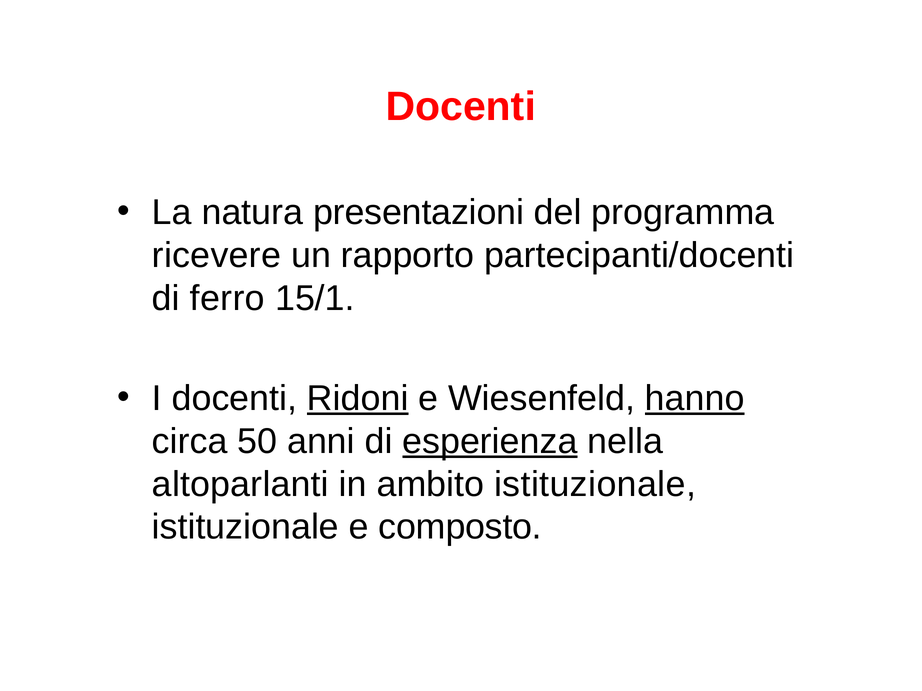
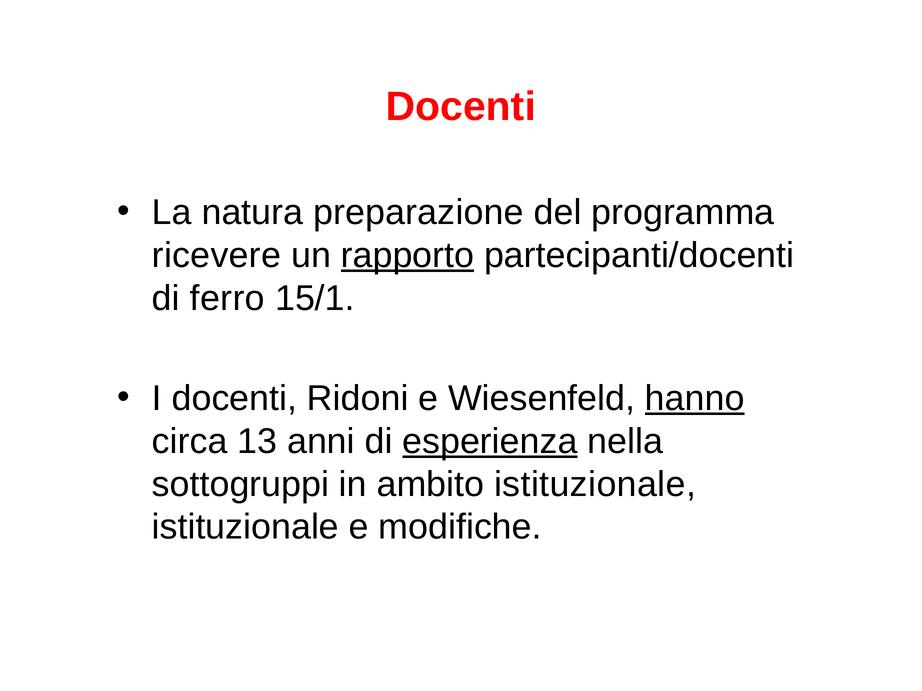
presentazioni: presentazioni -> preparazione (418, 213)
rapporto underline: none -> present (407, 255)
Ridoni underline: present -> none (358, 399)
50: 50 -> 13 (257, 442)
altoparlanti: altoparlanti -> sottogruppi (241, 485)
composto: composto -> modifiche (460, 527)
